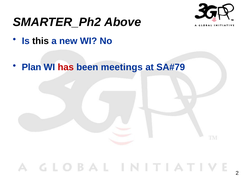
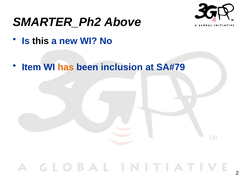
Plan: Plan -> Item (31, 67)
has colour: red -> orange (66, 67)
meetings: meetings -> inclusion (122, 67)
